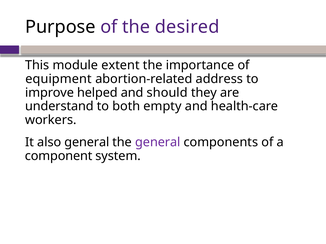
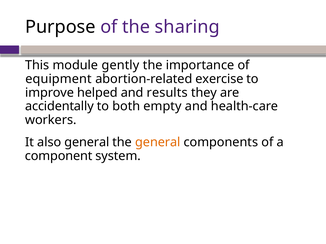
desired: desired -> sharing (187, 27)
extent: extent -> gently (120, 65)
address: address -> exercise (219, 79)
should: should -> results (167, 93)
understand: understand -> accidentally (59, 107)
general colour: purple -> orange (158, 143)
